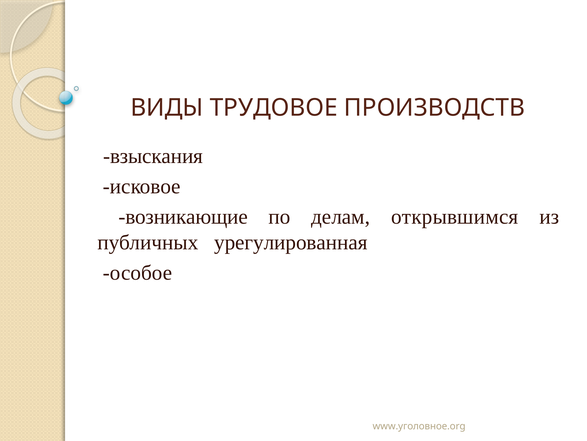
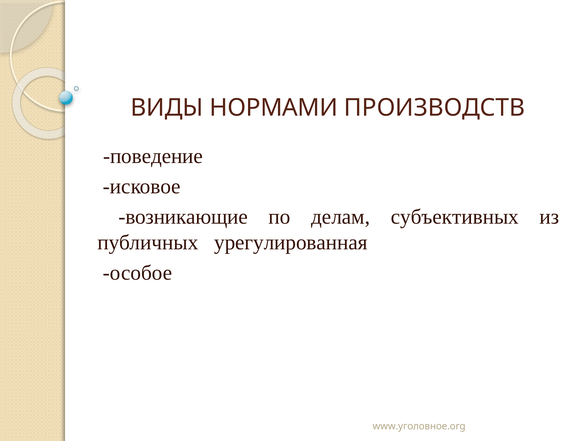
ТРУДОВОЕ: ТРУДОВОЕ -> НОРМАМИ (274, 108)
взыскания: взыскания -> поведение (153, 156)
открывшимся: открывшимся -> субъективных (455, 217)
